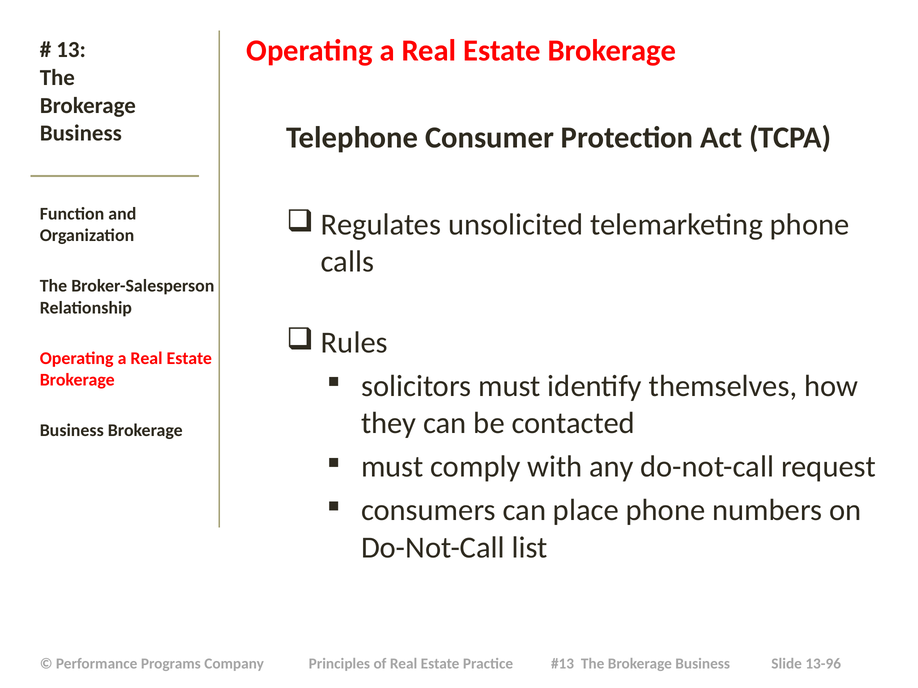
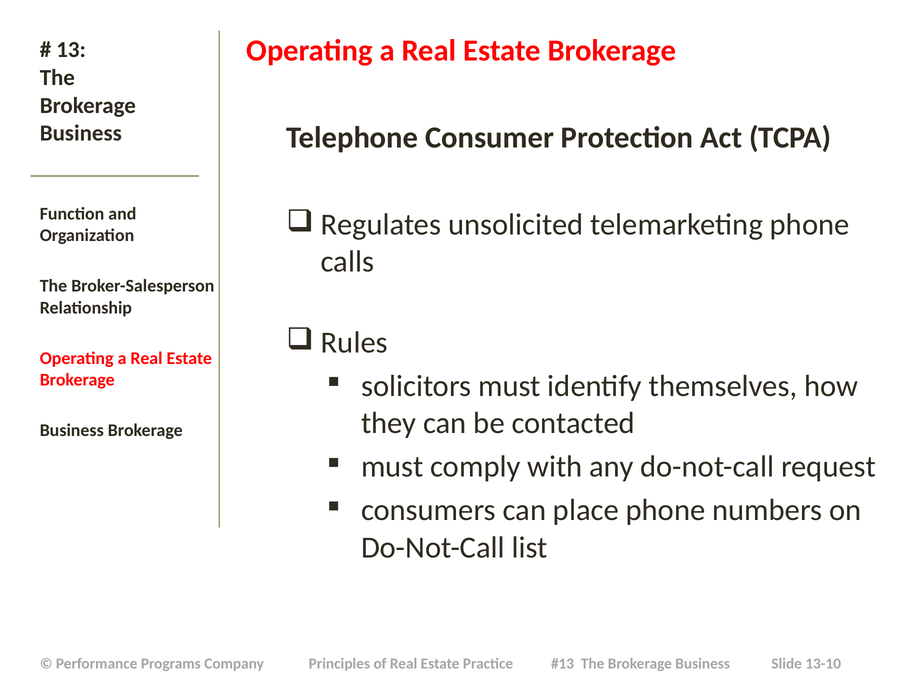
13-96: 13-96 -> 13-10 (823, 664)
